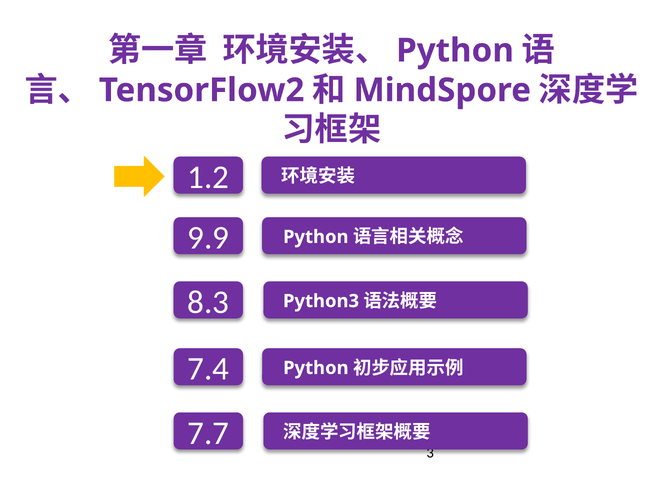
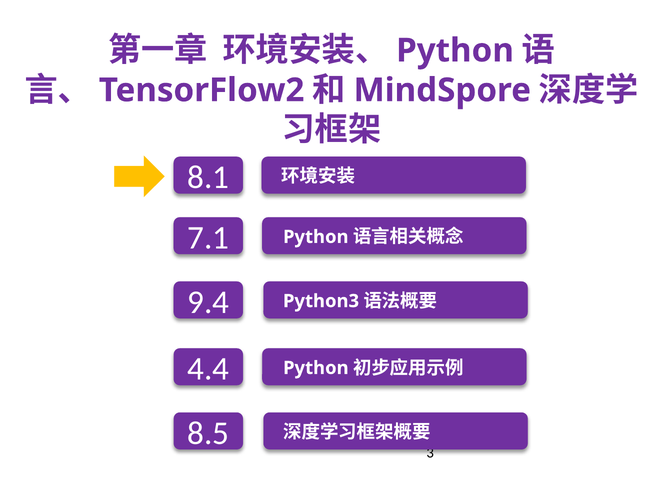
1.2: 1.2 -> 8.1 (208, 178)
9.9: 9.9 -> 7.1 (208, 238)
8.3: 8.3 -> 9.4 (208, 302)
7.4: 7.4 -> 4.4 (208, 369)
7.7: 7.7 -> 8.5 (208, 433)
